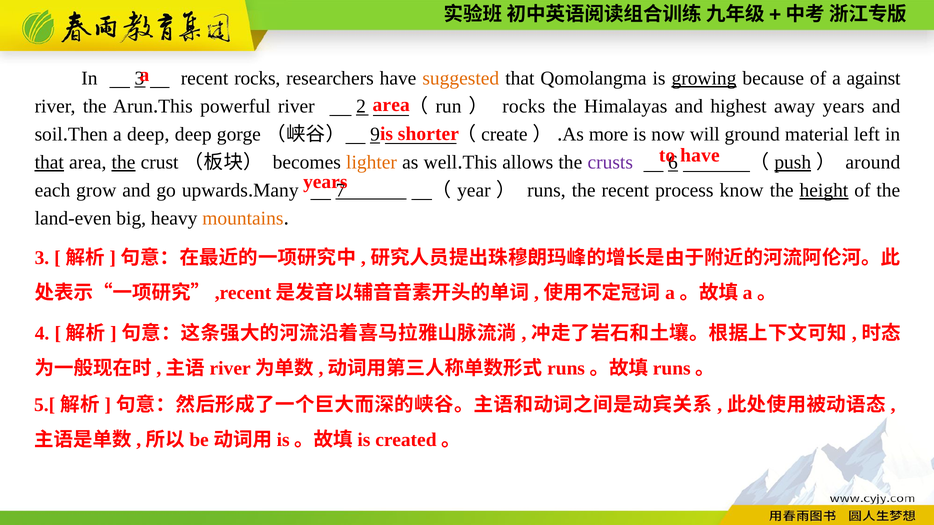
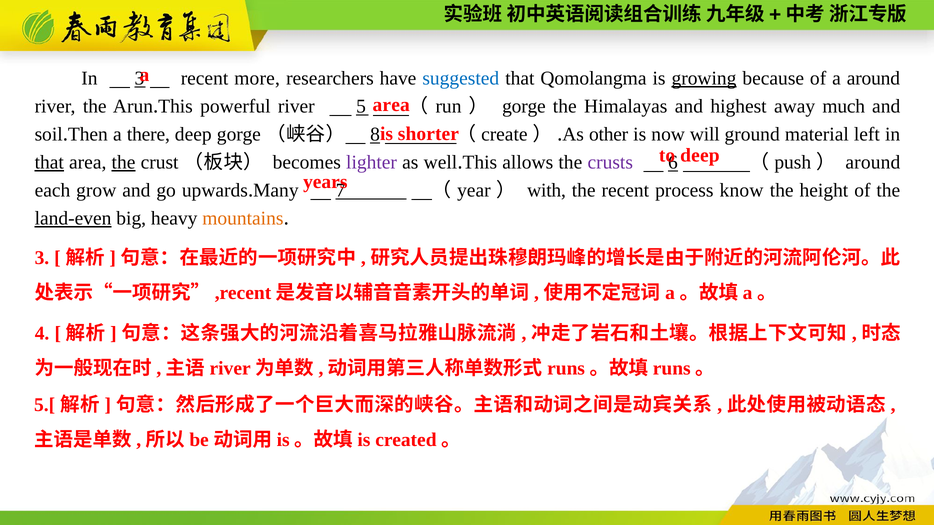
recent rocks: rocks -> more (257, 78)
suggested colour: orange -> blue (461, 78)
a against: against -> around (873, 78)
2: 2 -> 5 (361, 106)
rocks: rocks -> gorge (524, 106)
away years: years -> much (844, 106)
a deep: deep -> there (148, 134)
9: 9 -> 8 (375, 134)
more: more -> other (609, 134)
have: have -> deep (700, 155)
lighter colour: orange -> purple (372, 162)
push underline: present -> none (793, 162)
runs: runs -> with (547, 190)
height underline: present -> none (824, 190)
land-even underline: none -> present (73, 219)
